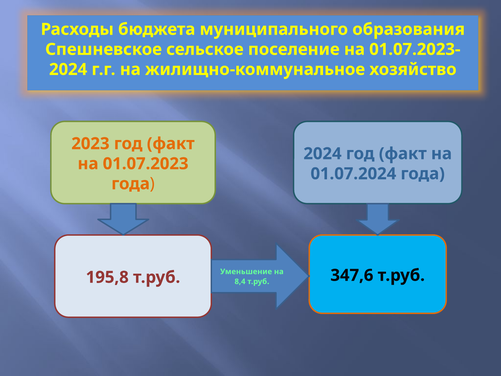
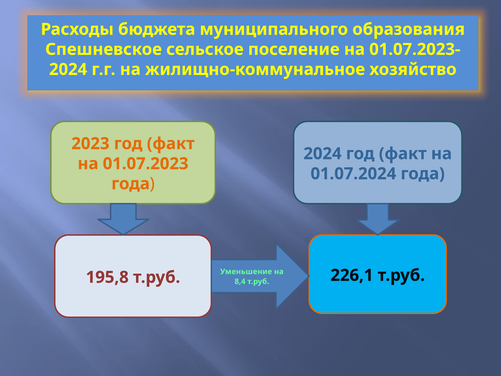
347,6: 347,6 -> 226,1 (352, 275)
